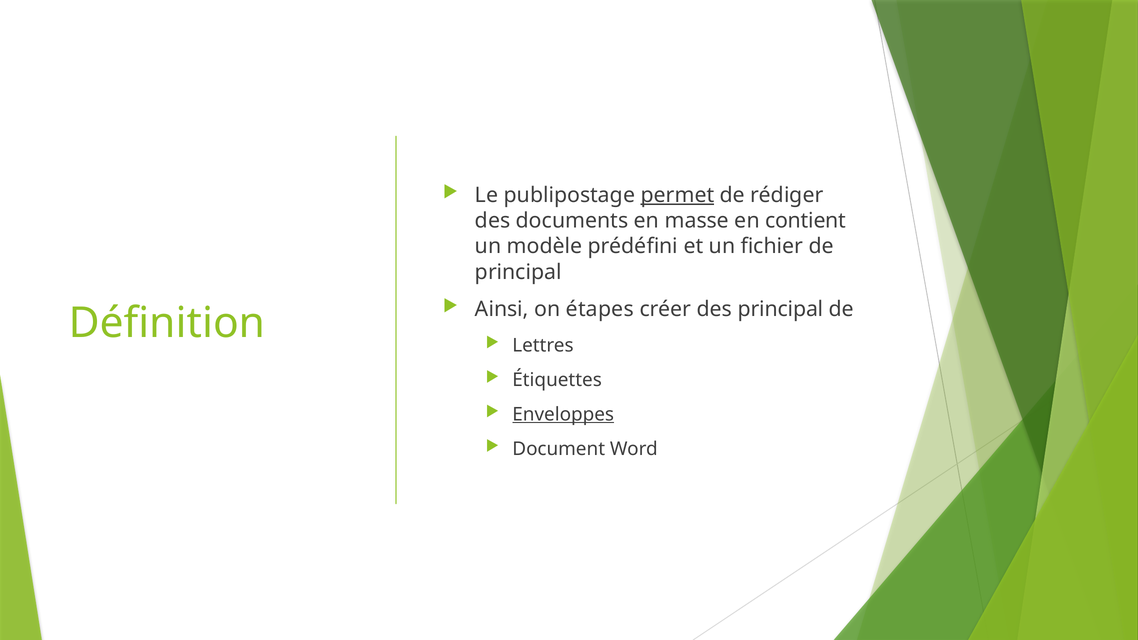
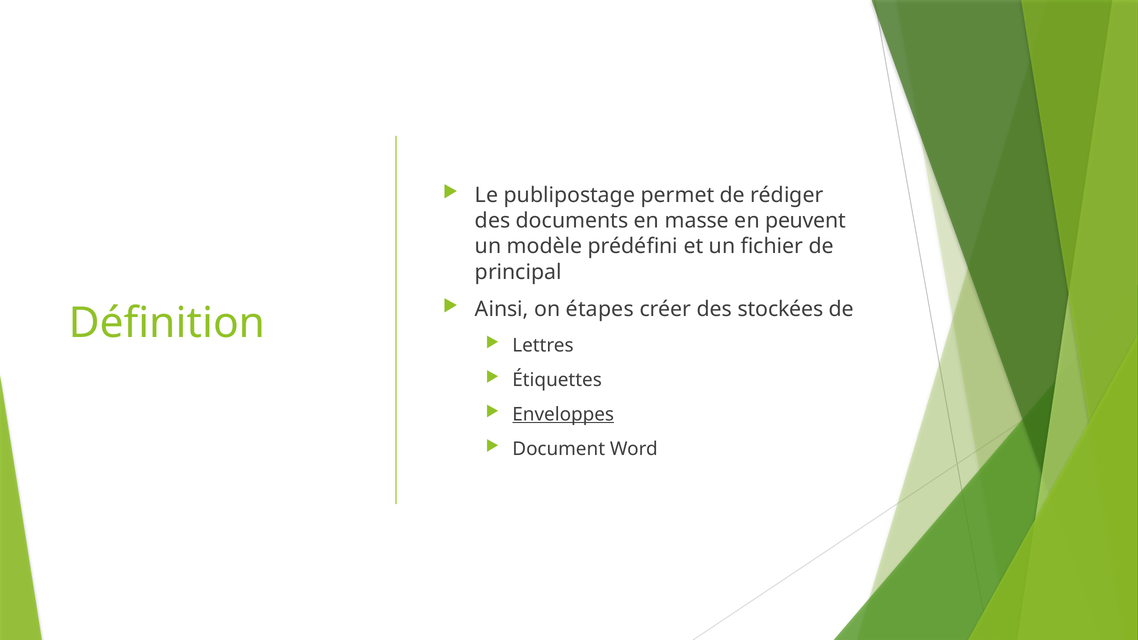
permet underline: present -> none (677, 195)
contient: contient -> peuvent (806, 221)
des principal: principal -> stockées (781, 309)
